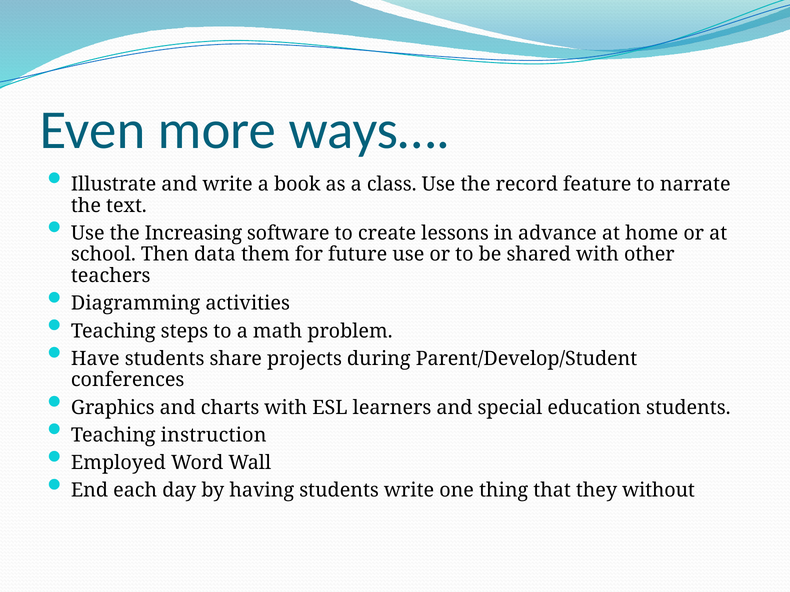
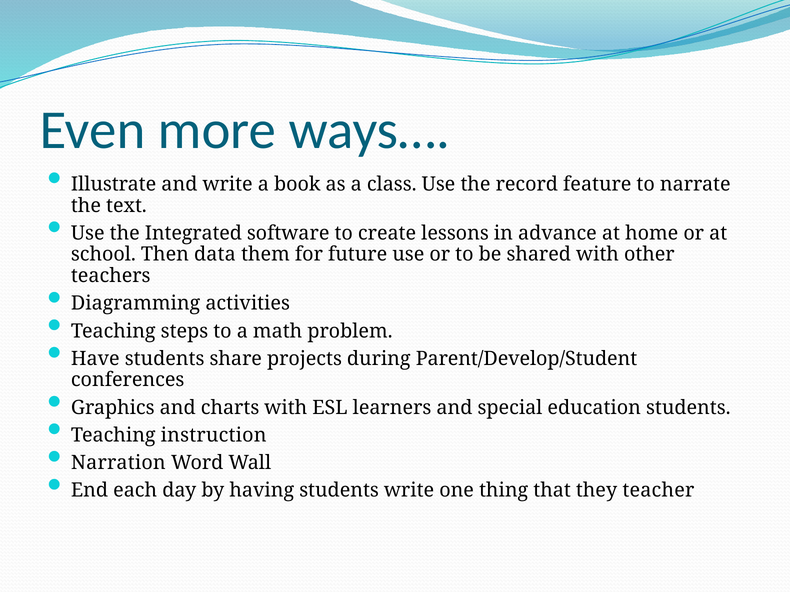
Increasing: Increasing -> Integrated (193, 233)
Employed: Employed -> Narration (118, 463)
without: without -> teacher (658, 491)
